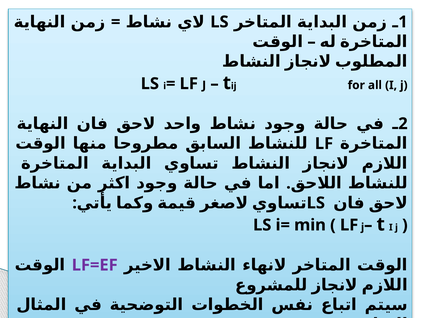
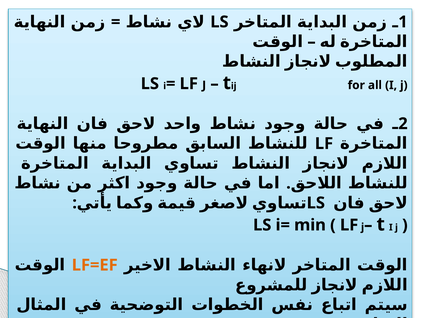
LF=EF colour: purple -> orange (95, 265)
